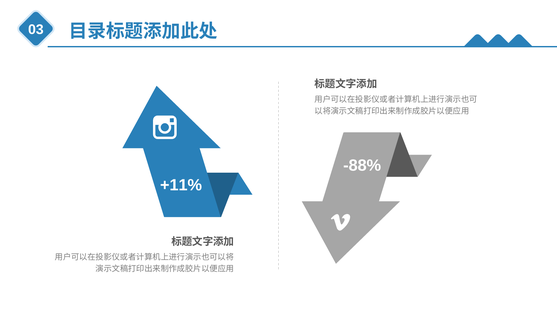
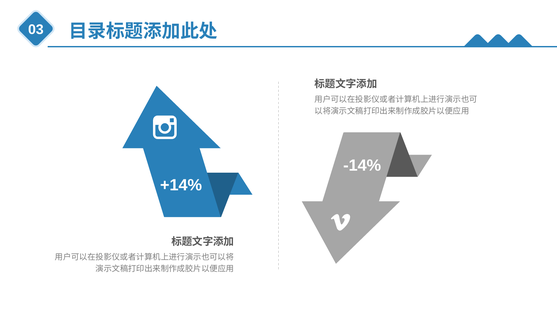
-88%: -88% -> -14% (362, 166)
+11%: +11% -> +14% (181, 185)
